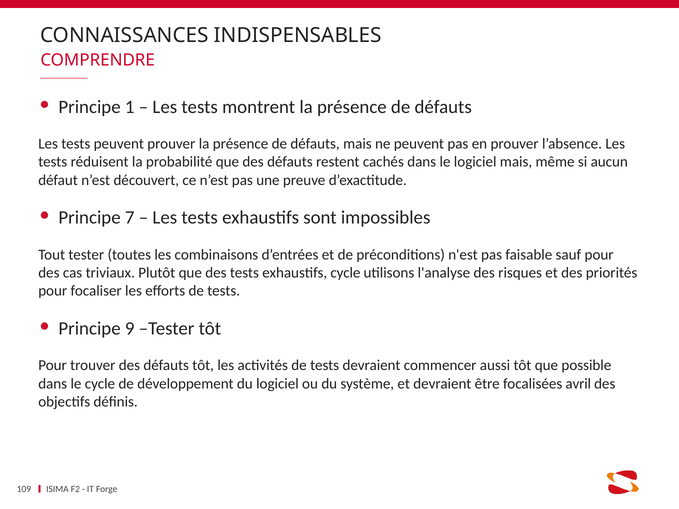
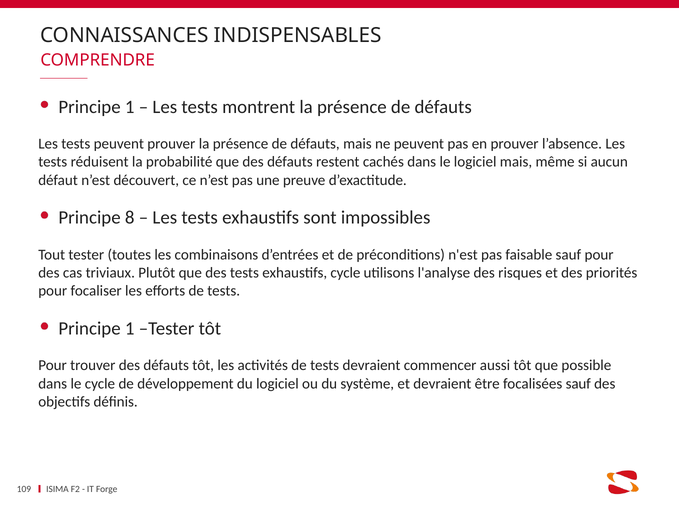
7: 7 -> 8 (130, 218)
9: 9 -> 1 (130, 329)
focalisées avril: avril -> sauf (578, 384)
